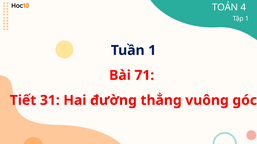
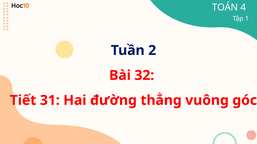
Tuần 1: 1 -> 2 (152, 51)
71: 71 -> 32 (144, 76)
